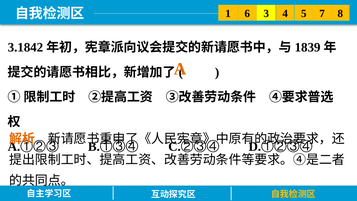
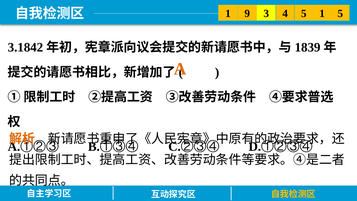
6: 6 -> 9 (247, 13)
5 7: 7 -> 1 (322, 13)
4 8: 8 -> 5 (340, 13)
